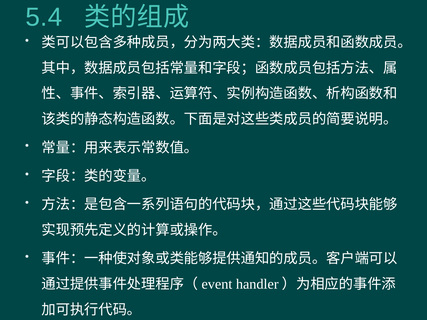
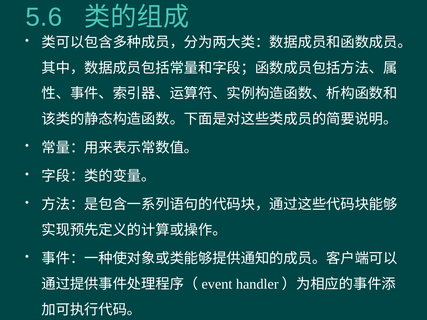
5.4: 5.4 -> 5.6 (44, 17)
